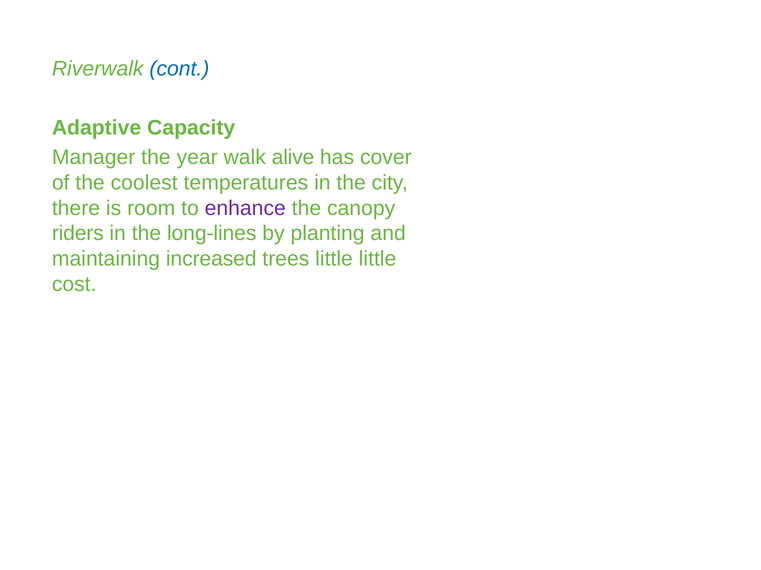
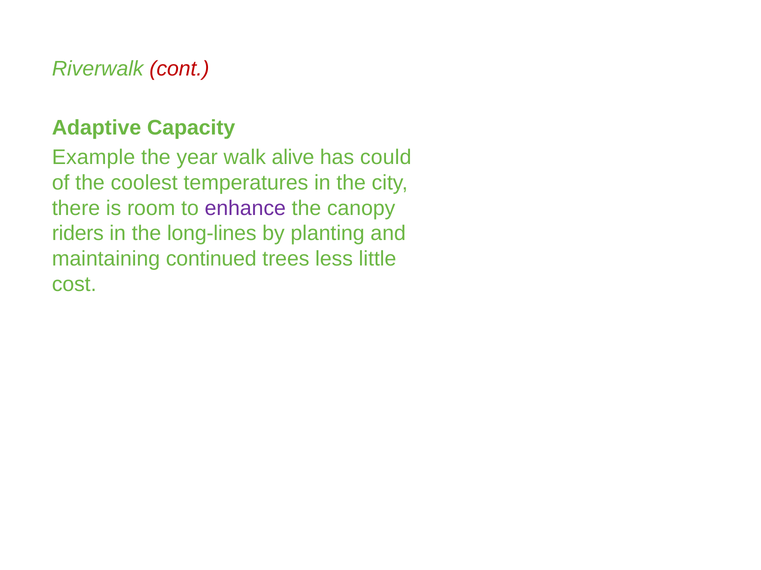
cont colour: blue -> red (179, 69)
Manager: Manager -> Example (94, 158)
cover: cover -> could (386, 158)
increased: increased -> continued (211, 259)
trees little: little -> less (334, 259)
